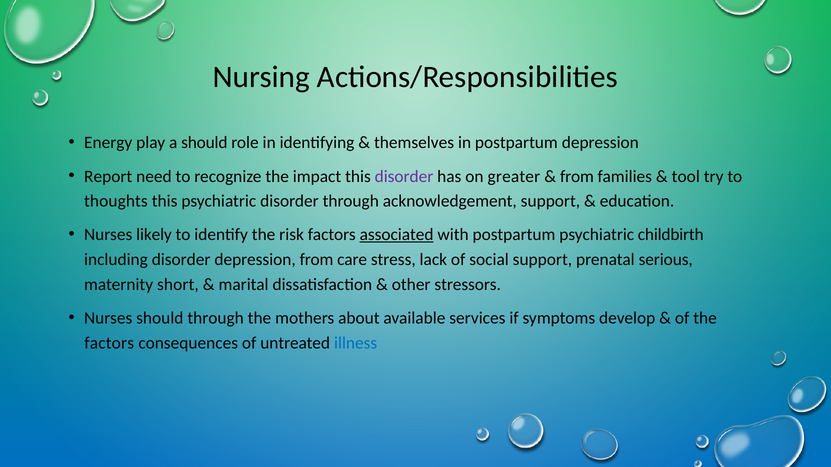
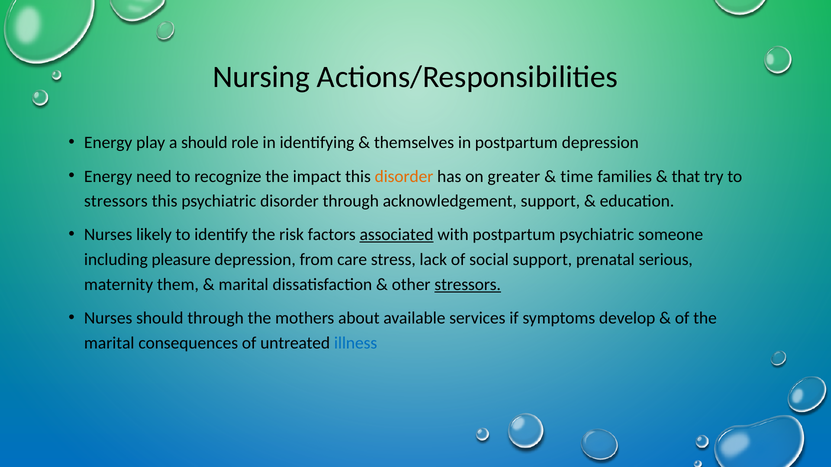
Report: Report -> Energy (108, 176)
disorder colour: purple -> orange (404, 176)
from: from -> time (577, 176)
tool: tool -> that (686, 176)
thoughts: thoughts -> stressors (116, 201)
childbirth: childbirth -> someone (671, 235)
including disorder: disorder -> pleasure (181, 260)
short: short -> them (178, 285)
stressors underline: none -> present (468, 285)
factors: factors -> marital (109, 343)
